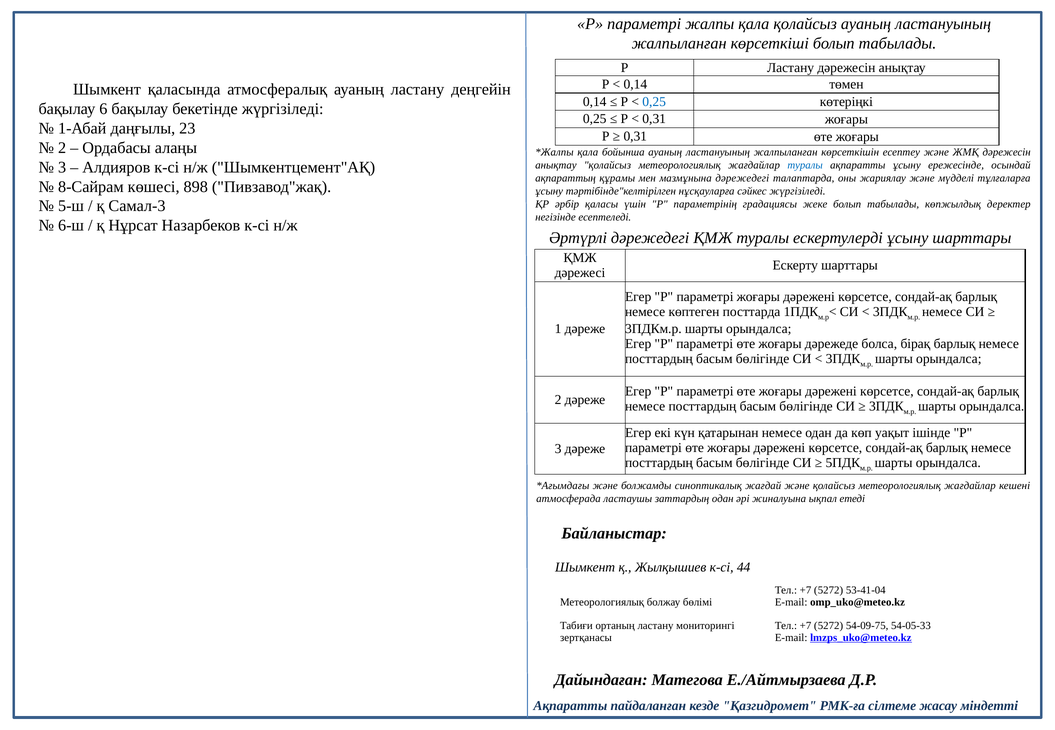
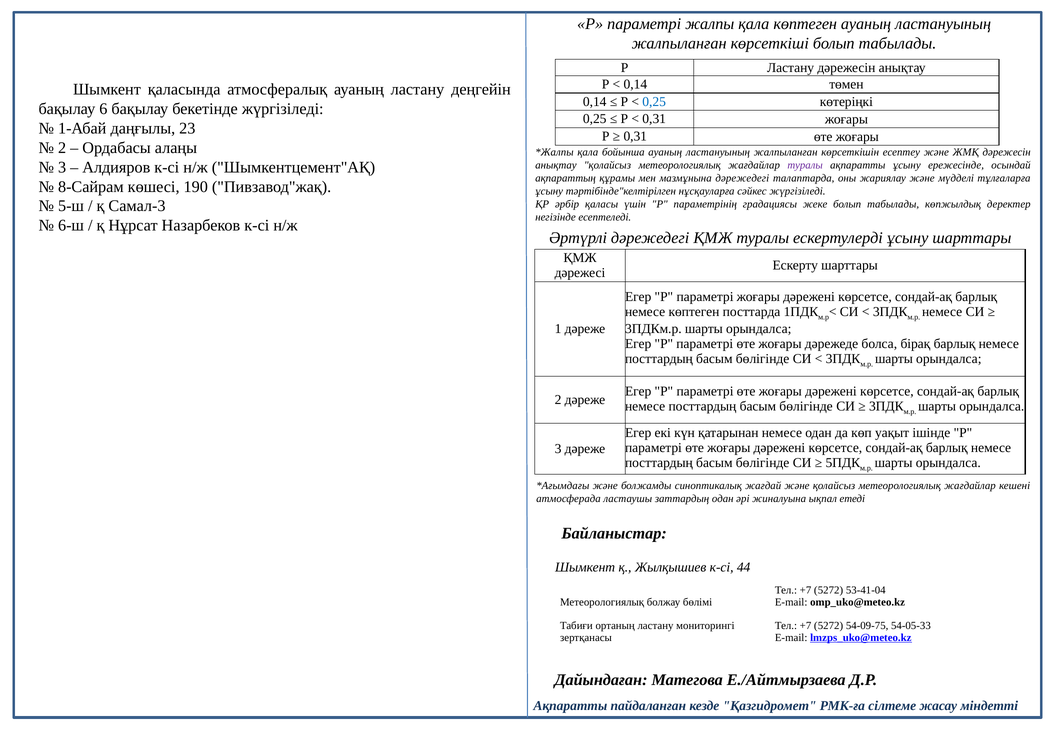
қала қолайсыз: қолайсыз -> көптеген (805, 24)
туралы colour: blue -> purple (805, 165)
898: 898 -> 190 (196, 187)
